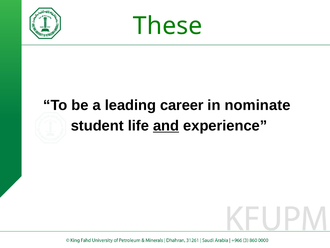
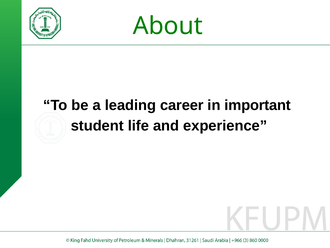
These: These -> About (168, 26)
nominate: nominate -> important (258, 105)
and underline: present -> none (166, 126)
